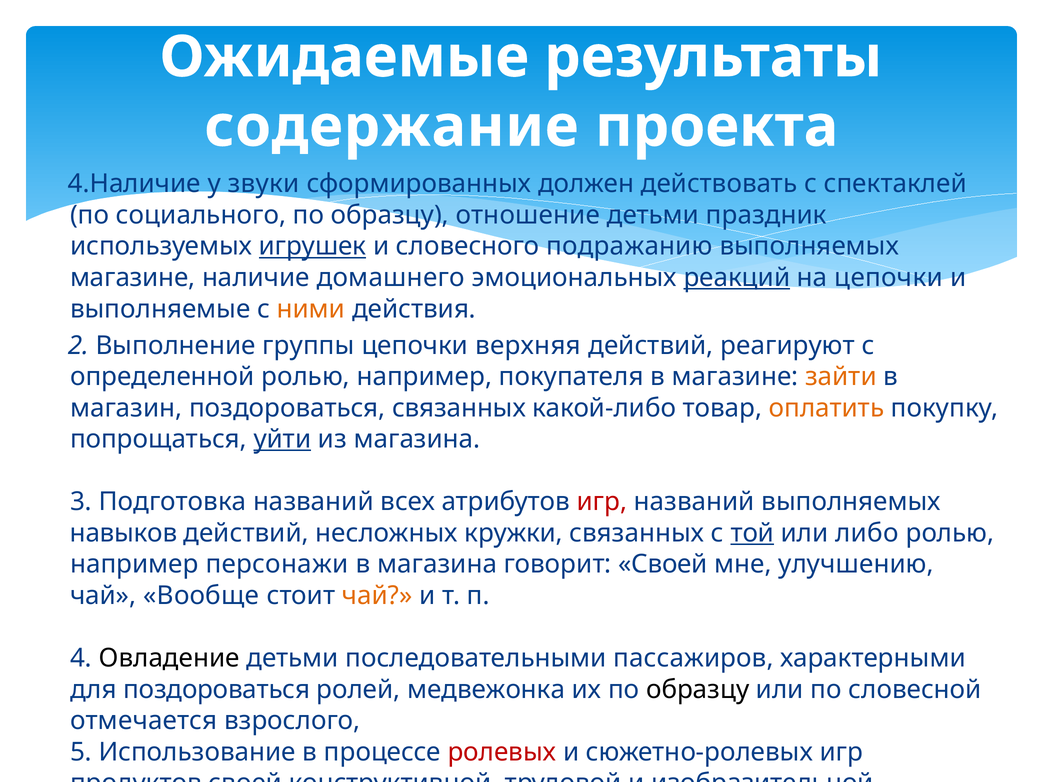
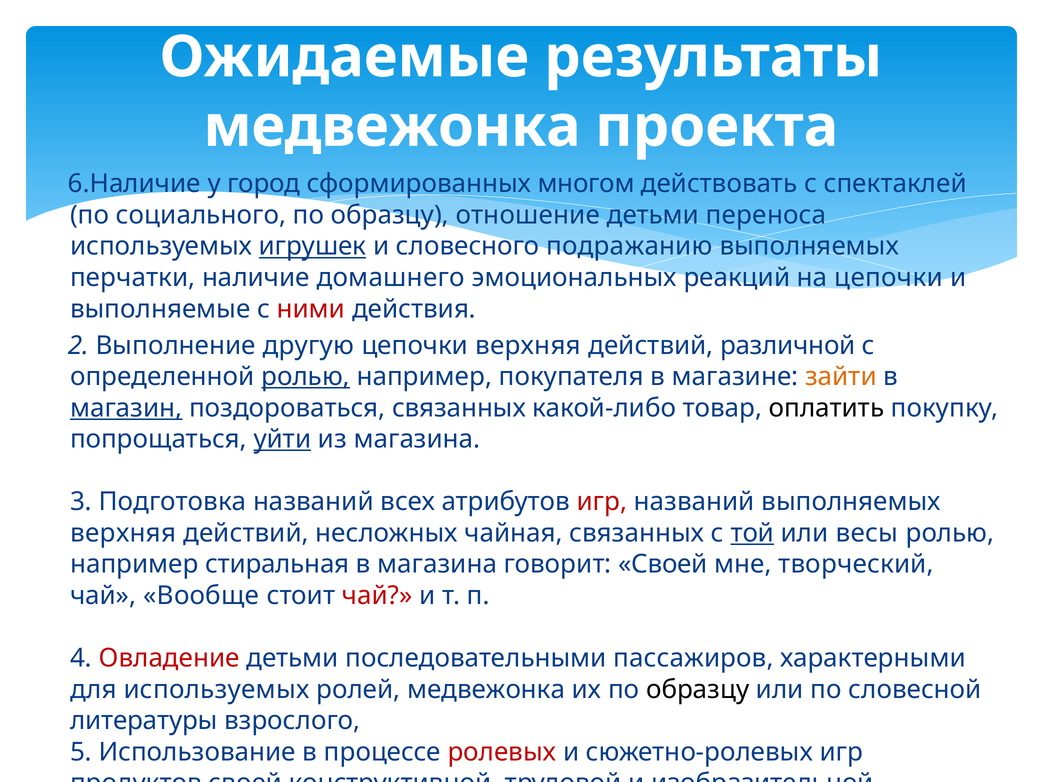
содержание: содержание -> медвежонка (392, 127)
4.Наличие: 4.Наличие -> 6.Наличие (134, 184)
звуки: звуки -> город (264, 184)
должен: должен -> многом (586, 184)
праздник: праздник -> переноса (766, 215)
магазине: магазине -> перчатки (133, 277)
реакций underline: present -> none (737, 277)
ними colour: orange -> red (311, 309)
группы: группы -> другую (308, 345)
реагируют: реагируют -> различной (788, 345)
ролью underline: none -> present (306, 376)
магазин underline: none -> present (126, 408)
оплатить colour: orange -> black (827, 408)
навыков: навыков -> верхняя (123, 533)
кружки: кружки -> чайная (514, 533)
либо: либо -> весы (867, 533)
персонажи: персонажи -> стиральная (277, 564)
улучшению: улучшению -> творческий (856, 564)
чай colour: orange -> red (377, 595)
Овладение colour: black -> red (169, 658)
для поздороваться: поздороваться -> используемых (216, 689)
отмечается: отмечается -> литературы (144, 720)
